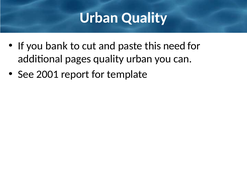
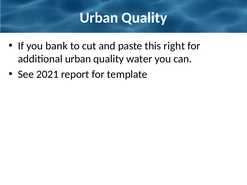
need: need -> right (174, 46)
additional pages: pages -> urban (78, 59)
quality urban: urban -> water (139, 59)
2001: 2001 -> 2021 (47, 74)
